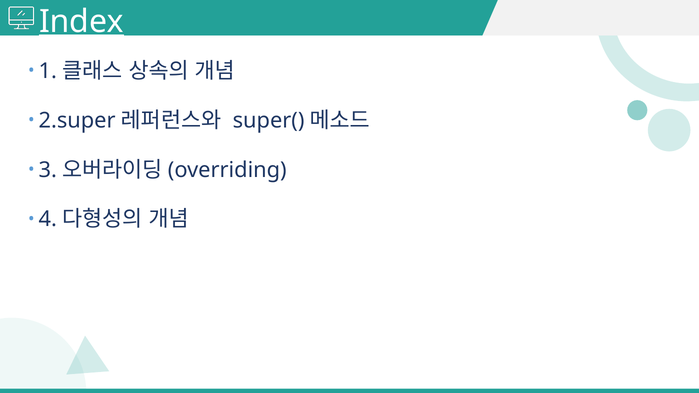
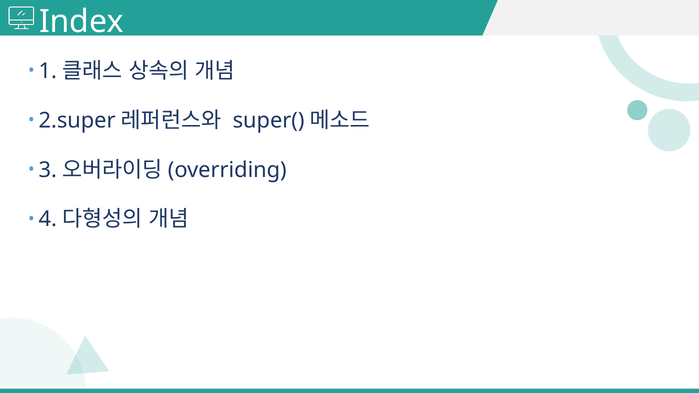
Index underline: present -> none (81, 22)
